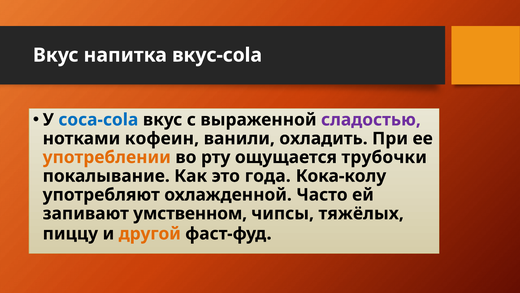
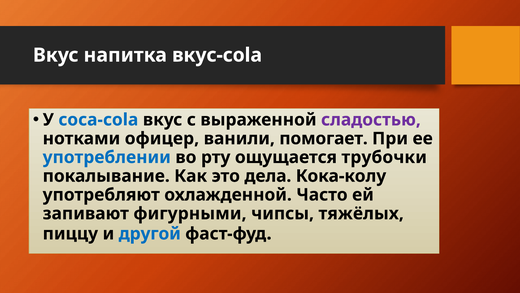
кофеин: кофеин -> офицер (162, 138)
охладить: охладить -> помогает (324, 138)
употреблении colour: orange -> blue (107, 157)
года: года -> дела (268, 176)
умственном: умственном -> фигурными (190, 213)
другой colour: orange -> blue (150, 233)
